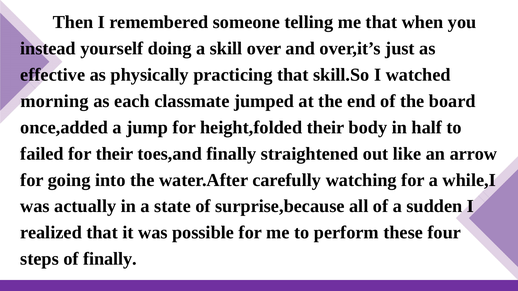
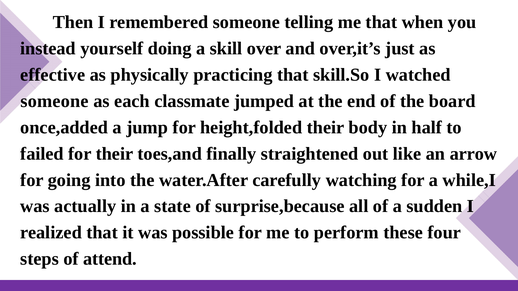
morning: morning -> someone (55, 101)
of finally: finally -> attend (110, 259)
